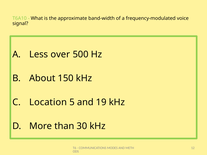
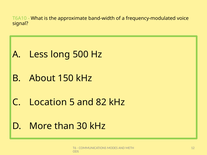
over: over -> long (60, 54)
19: 19 -> 82 (101, 102)
